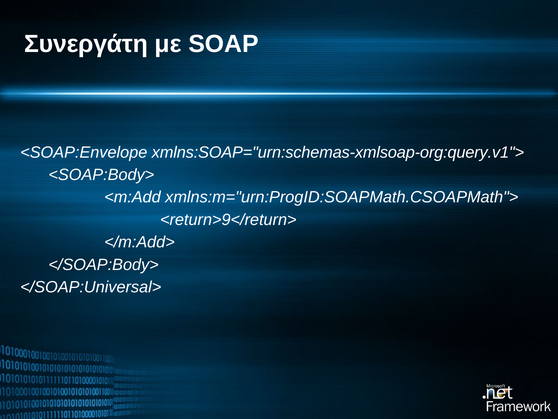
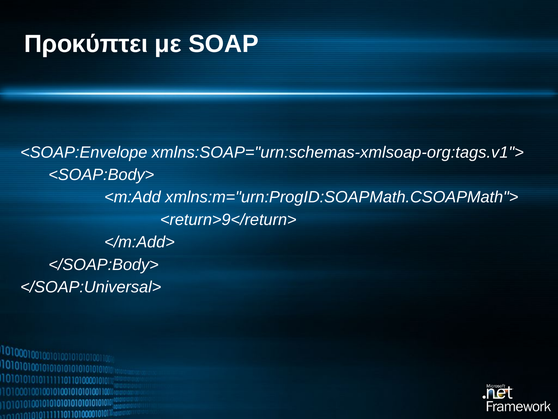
Συνεργάτη: Συνεργάτη -> Προκύπτει (86, 44)
xmlns:SOAP="urn:schemas-xmlsoap-org:query.v1">: xmlns:SOAP="urn:schemas-xmlsoap-org:query.v1"> -> xmlns:SOAP="urn:schemas-xmlsoap-org:tags.v1"> (338, 152)
